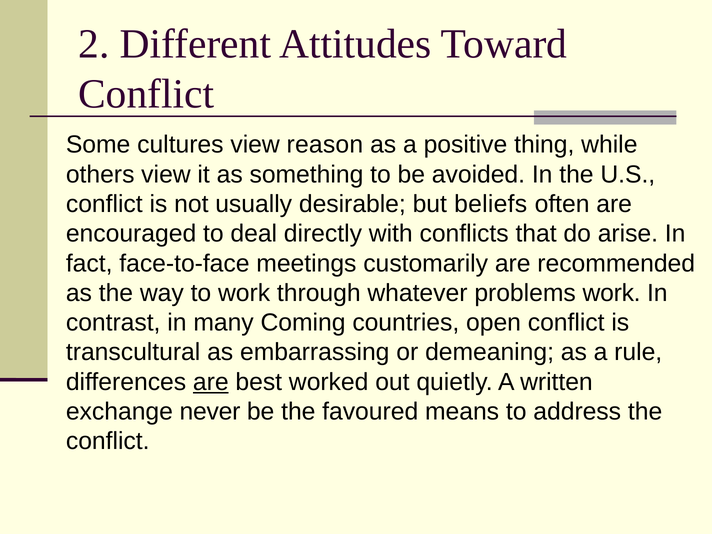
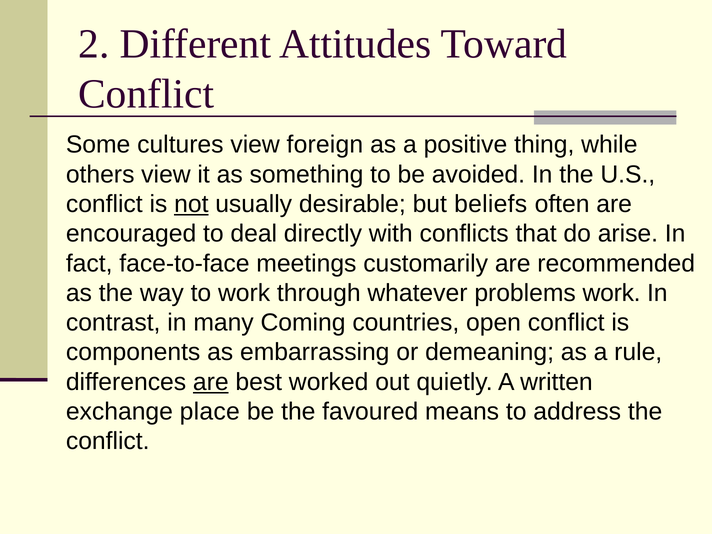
reason: reason -> foreign (325, 145)
not underline: none -> present (191, 204)
transcultural: transcultural -> components (133, 352)
never: never -> place (210, 412)
